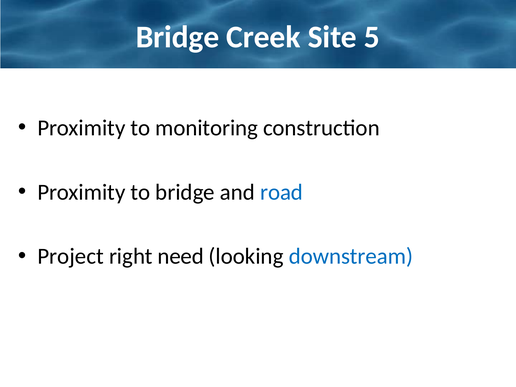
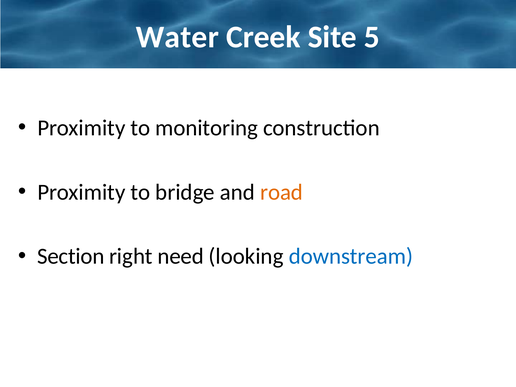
Bridge: Bridge -> Water (177, 37)
road colour: blue -> orange (282, 192)
Project: Project -> Section (71, 256)
